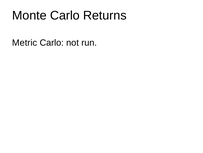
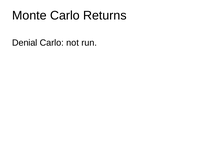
Metric: Metric -> Denial (25, 43)
